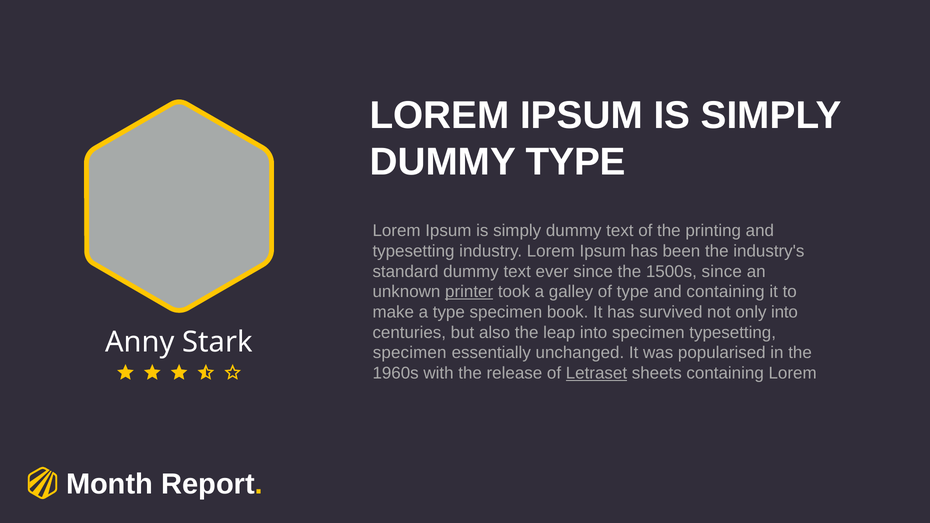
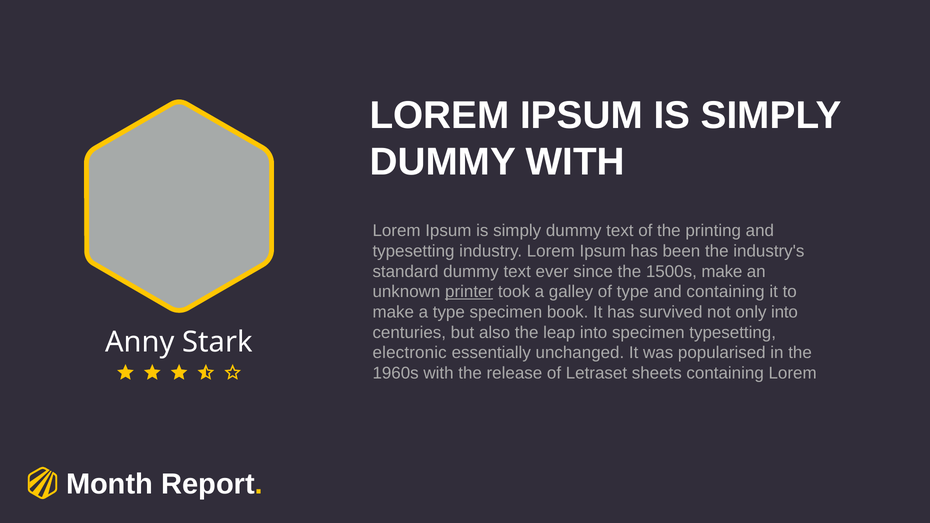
DUMMY TYPE: TYPE -> WITH (575, 162)
1500s since: since -> make (722, 272)
specimen: specimen -> electronic (410, 353)
Letraset underline: present -> none (596, 373)
